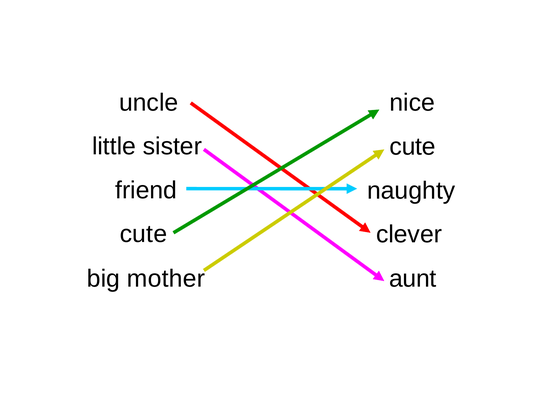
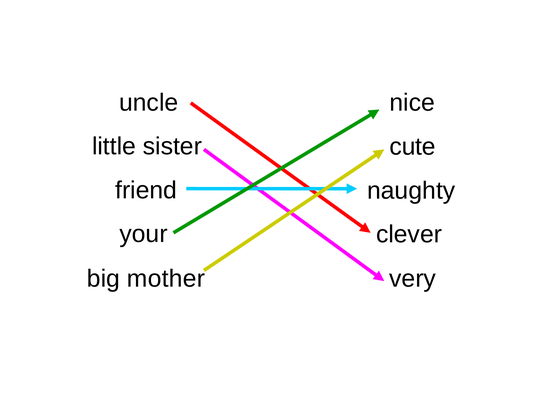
cute: cute -> your (144, 234)
aunt: aunt -> very (413, 278)
